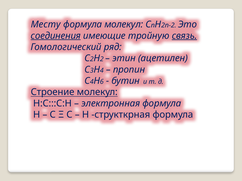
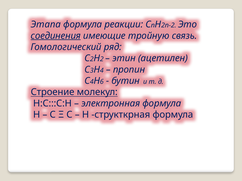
Месту: Месту -> Этапа (46, 25)
формула молекул: молекул -> реакции (124, 25)
связь underline: present -> none (184, 36)
